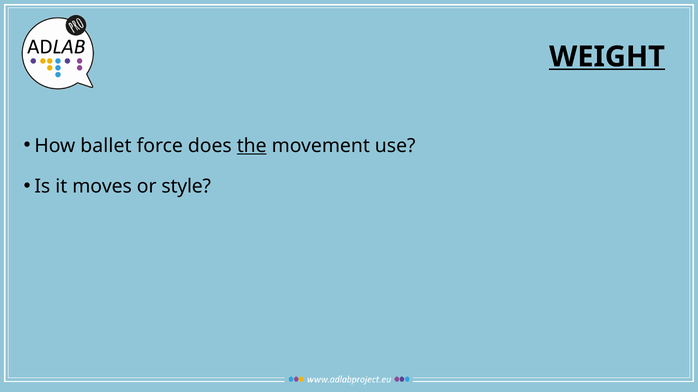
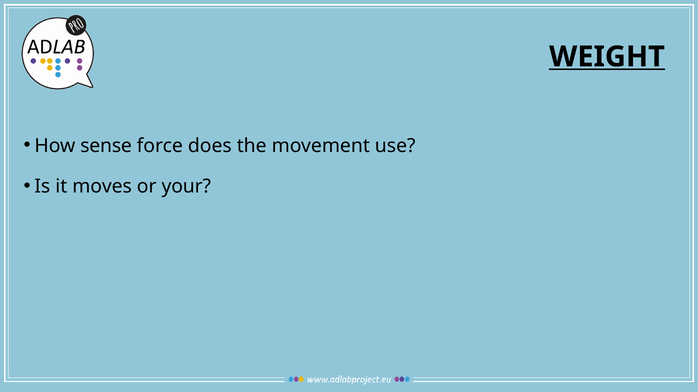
ballet: ballet -> sense (106, 146)
the underline: present -> none (252, 146)
style: style -> your (186, 187)
